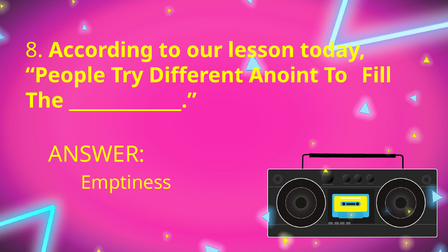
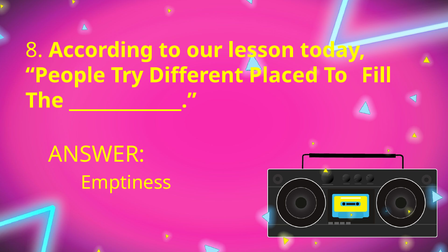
Anoint: Anoint -> Placed (283, 75)
